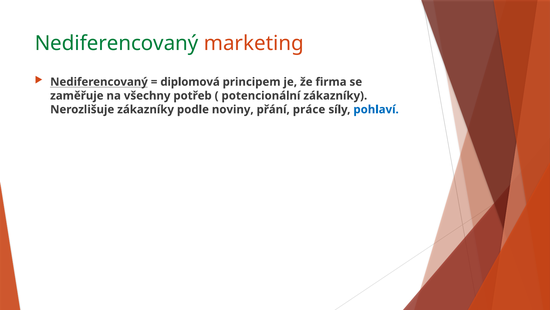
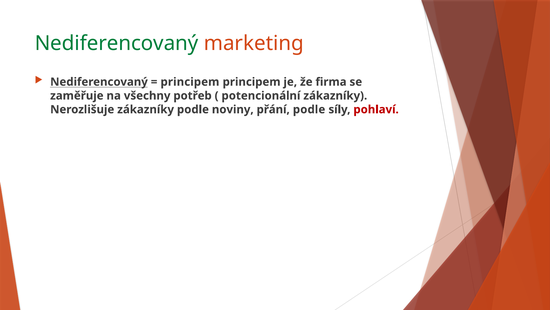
diplomová: diplomová -> principem (190, 82)
přání práce: práce -> podle (309, 109)
pohlaví colour: blue -> red (376, 109)
